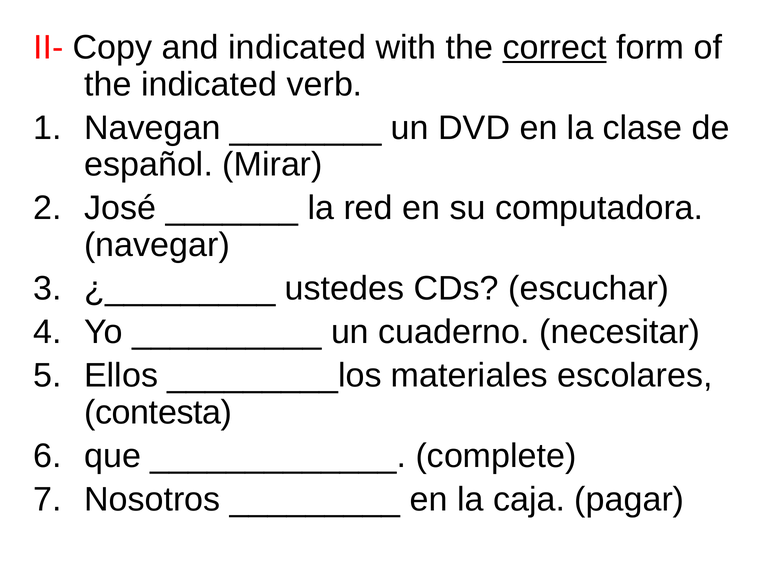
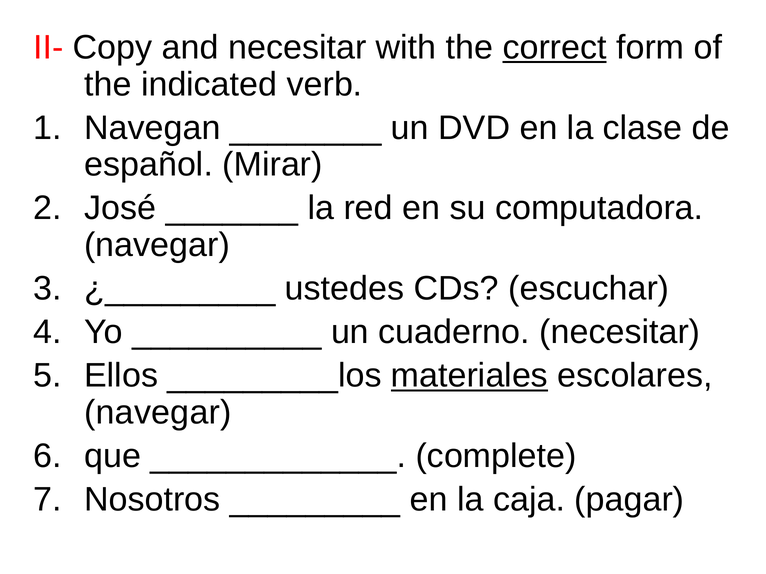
and indicated: indicated -> necesitar (297, 48)
materiales underline: none -> present (469, 376)
contesta: contesta -> navegar (158, 413)
